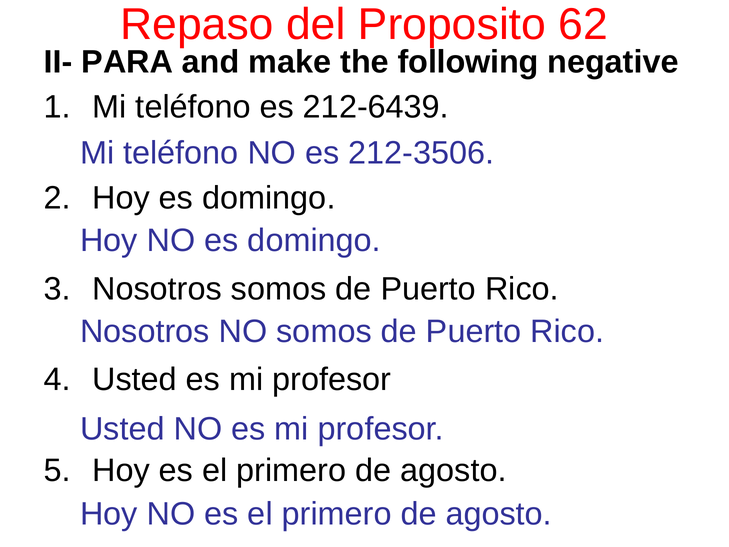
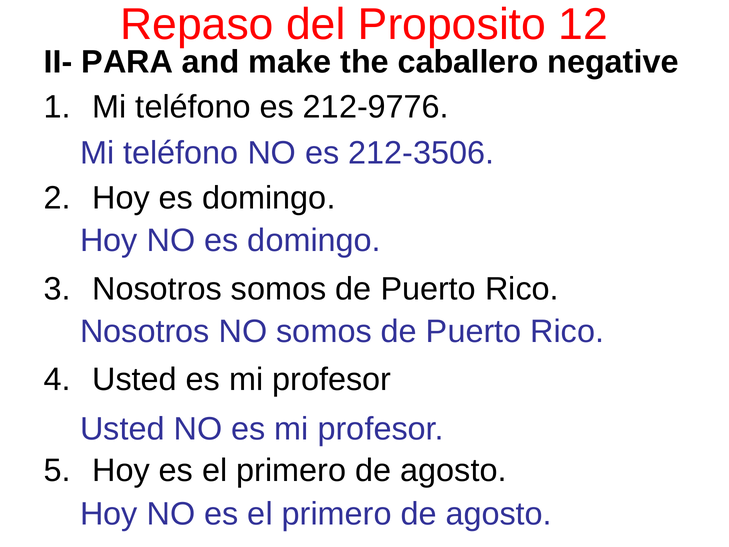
62: 62 -> 12 (583, 24)
following: following -> caballero (468, 62)
212-6439: 212-6439 -> 212-9776 (376, 107)
